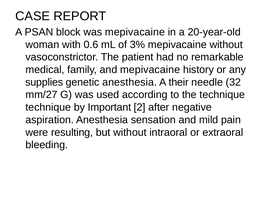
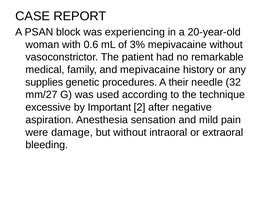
was mepivacaine: mepivacaine -> experiencing (135, 32)
genetic anesthesia: anesthesia -> procedures (130, 82)
technique: technique -> excessive (48, 108)
resulting: resulting -> damage (72, 133)
